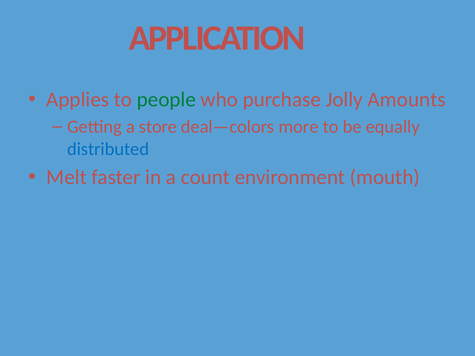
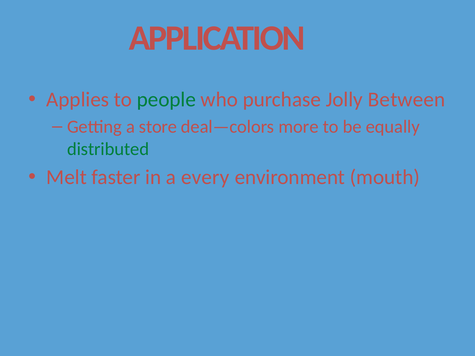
Amounts: Amounts -> Between (407, 100)
distributed colour: blue -> green (108, 149)
count: count -> every (205, 177)
